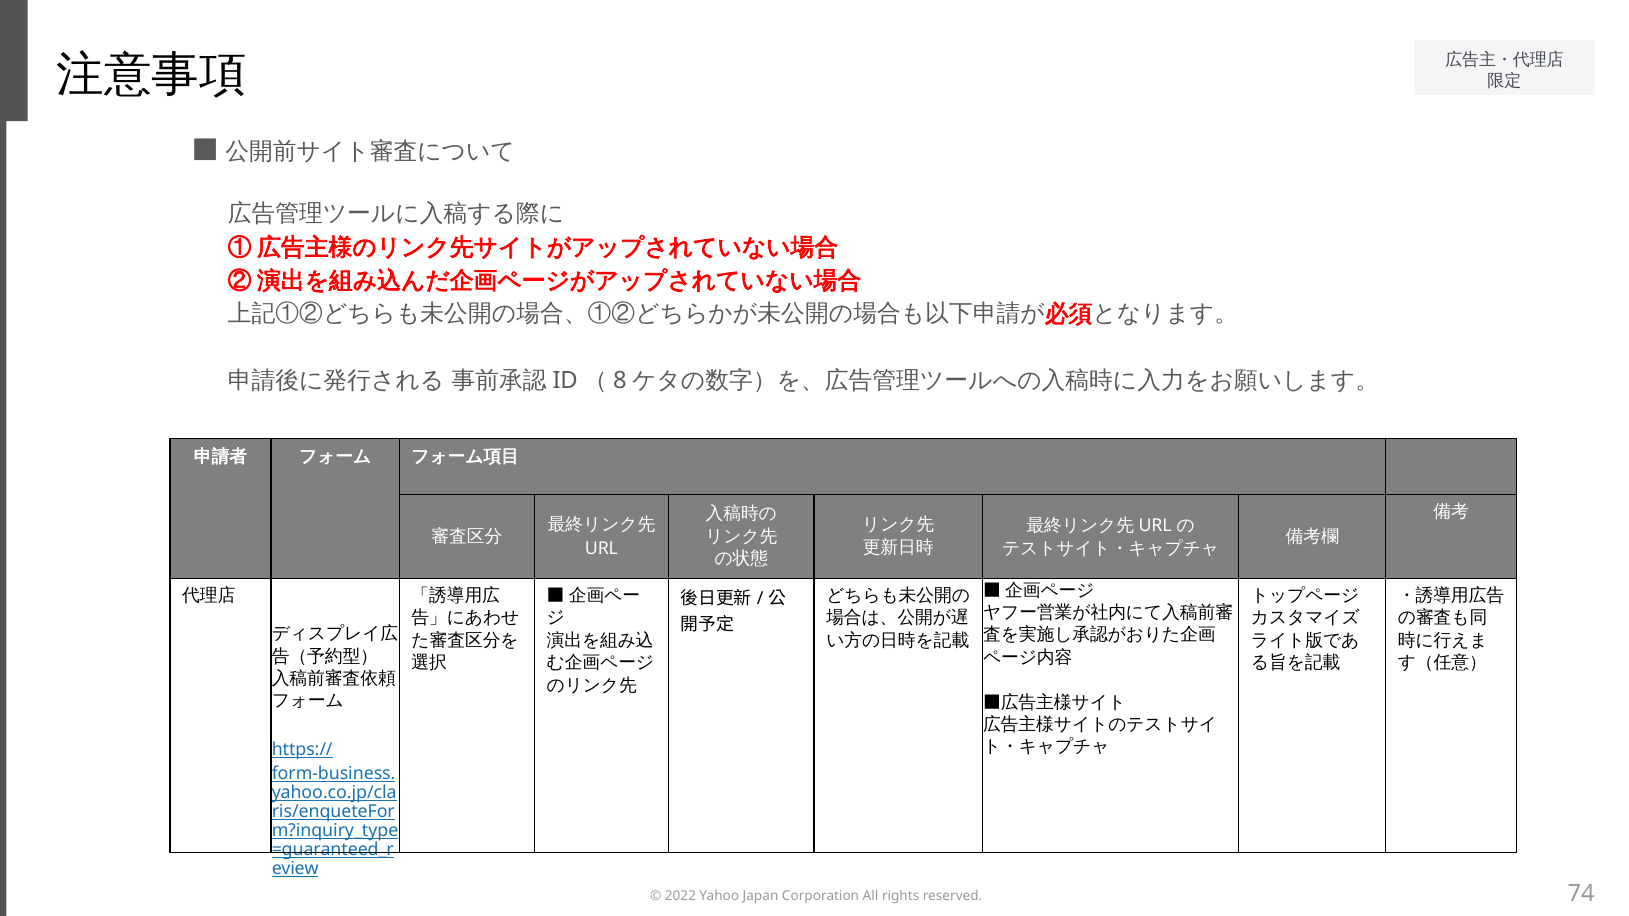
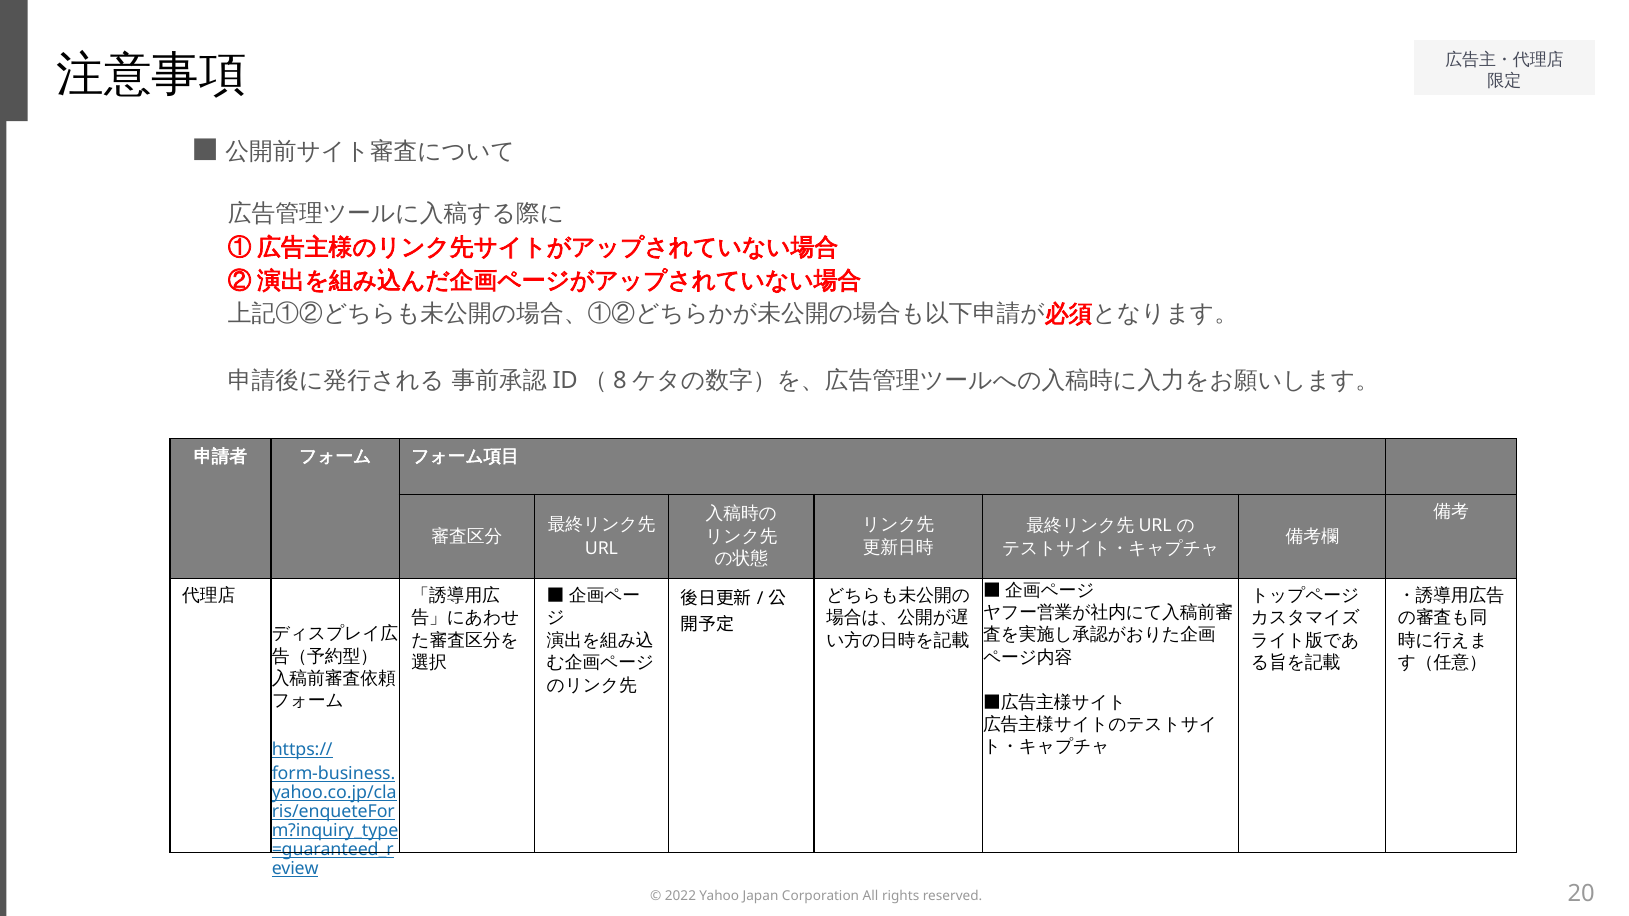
74: 74 -> 20 (1581, 894)
